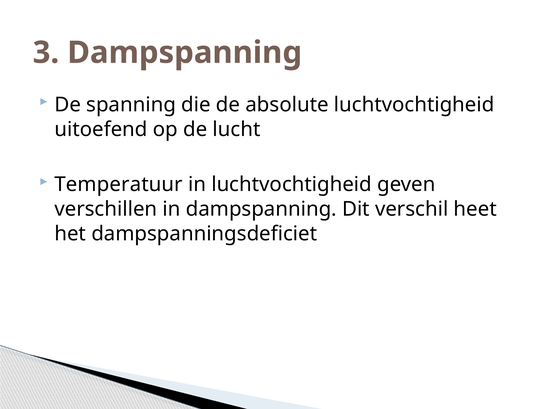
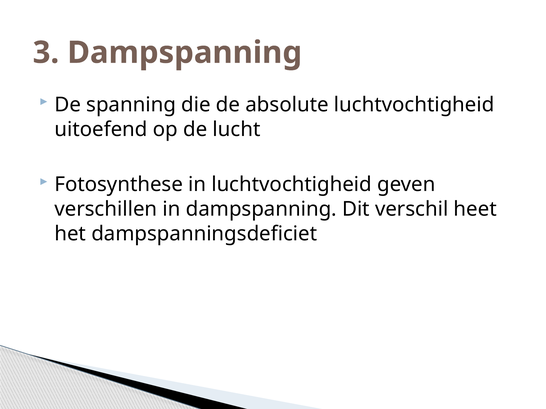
Temperatuur: Temperatuur -> Fotosynthese (119, 185)
